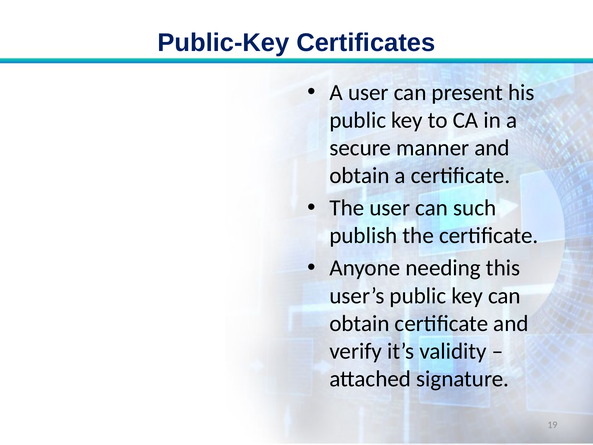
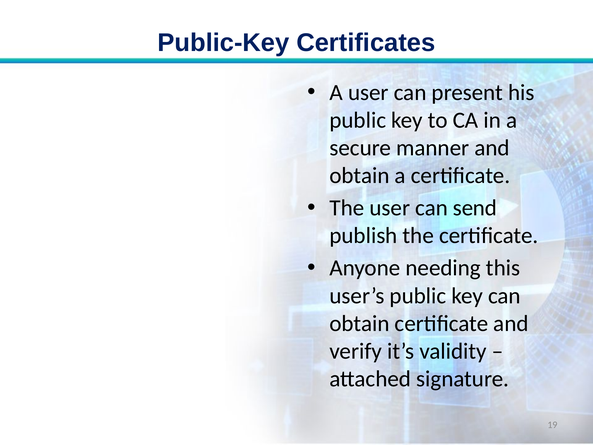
such: such -> send (475, 208)
